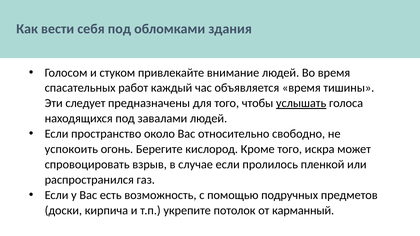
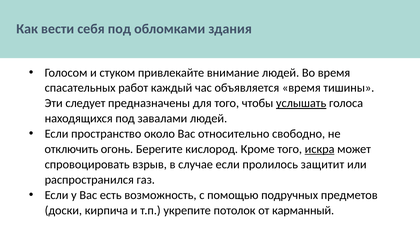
успокоить: успокоить -> отключить (71, 149)
искра underline: none -> present (320, 149)
пленкой: пленкой -> защитит (323, 165)
